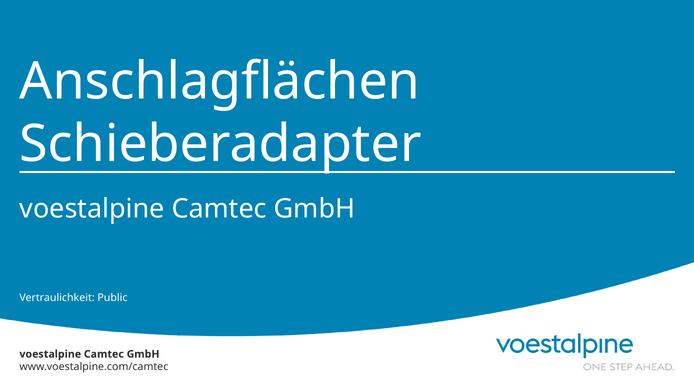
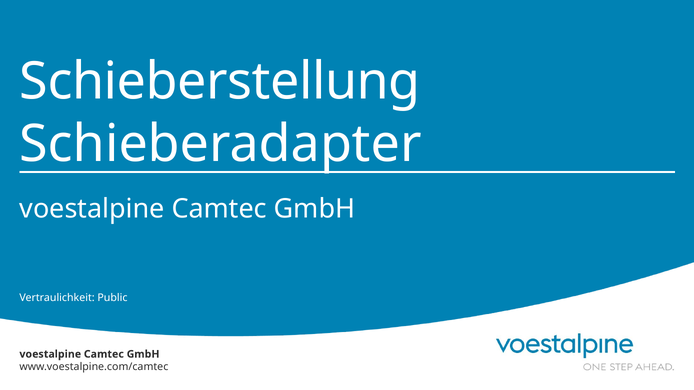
Anschlagflächen: Anschlagflächen -> Schieberstellung (220, 82)
